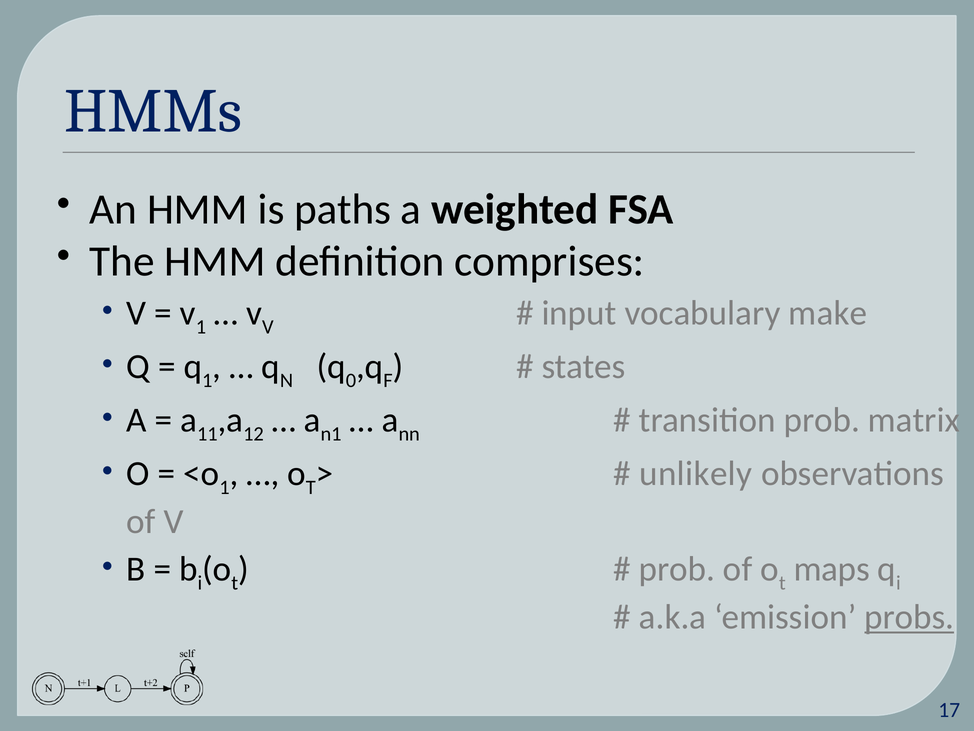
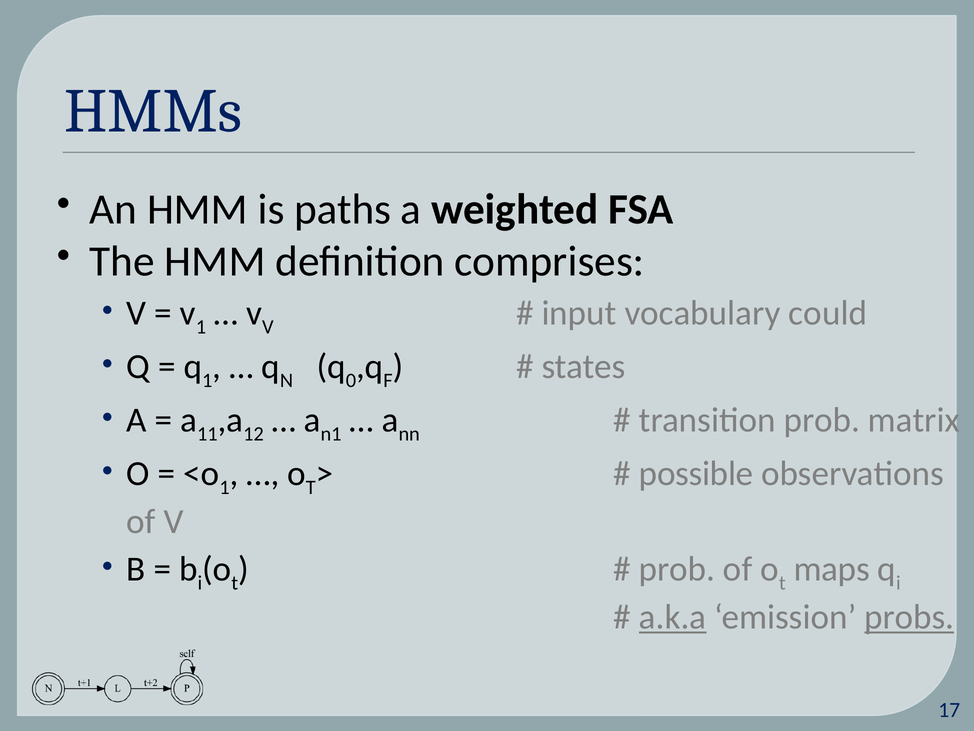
make: make -> could (828, 313)
unlikely: unlikely -> possible (696, 473)
a.k.a underline: none -> present (673, 617)
